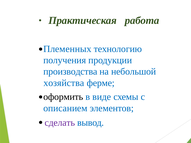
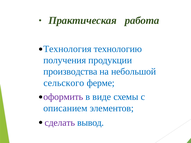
Племенных: Племенных -> Технология (67, 49)
хозяйства: хозяйства -> сельского (64, 83)
оформить colour: black -> purple (63, 97)
